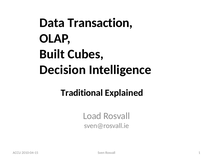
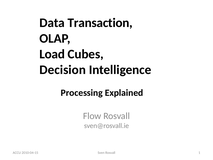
Built: Built -> Load (52, 54)
Traditional: Traditional -> Processing (82, 93)
Load: Load -> Flow (92, 116)
